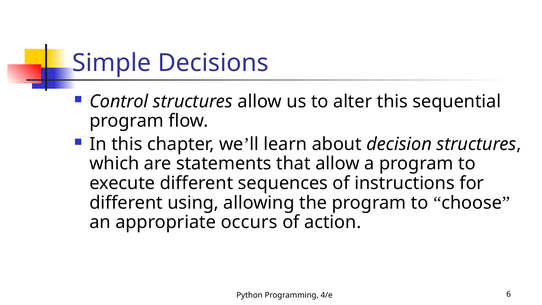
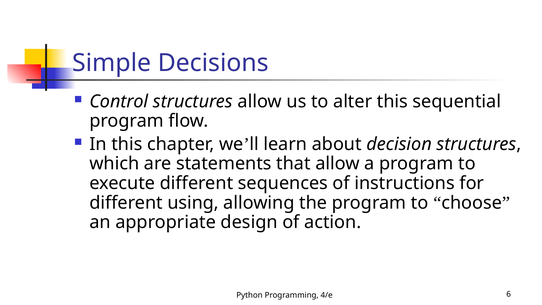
occurs: occurs -> design (249, 222)
